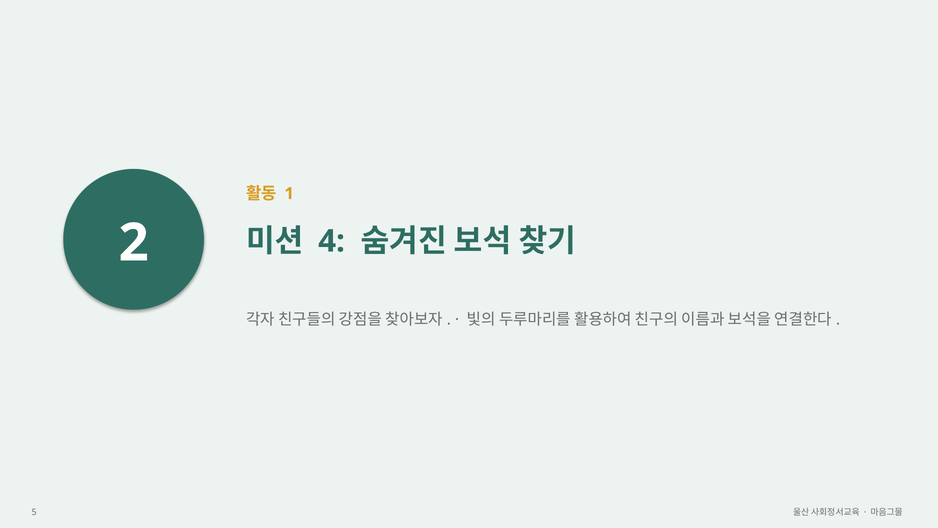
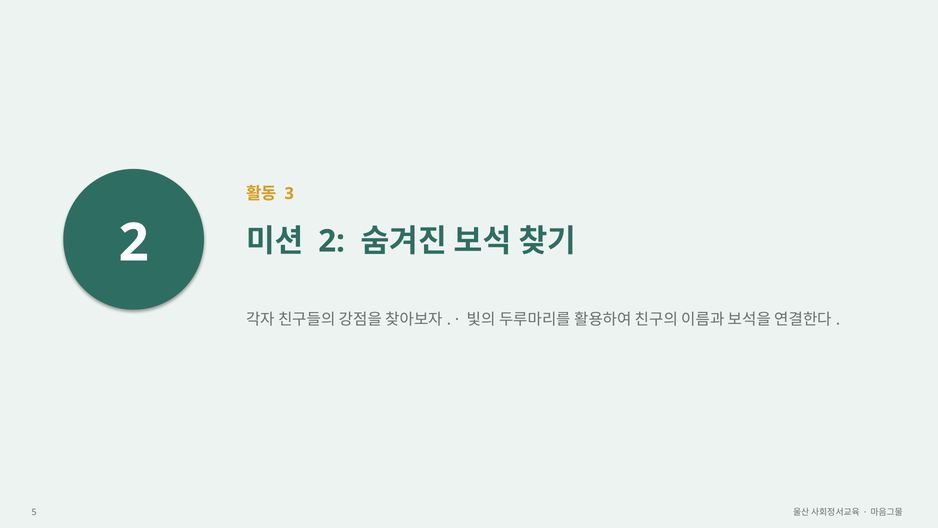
1: 1 -> 3 (289, 193)
4: 4 -> 2 (332, 241)
